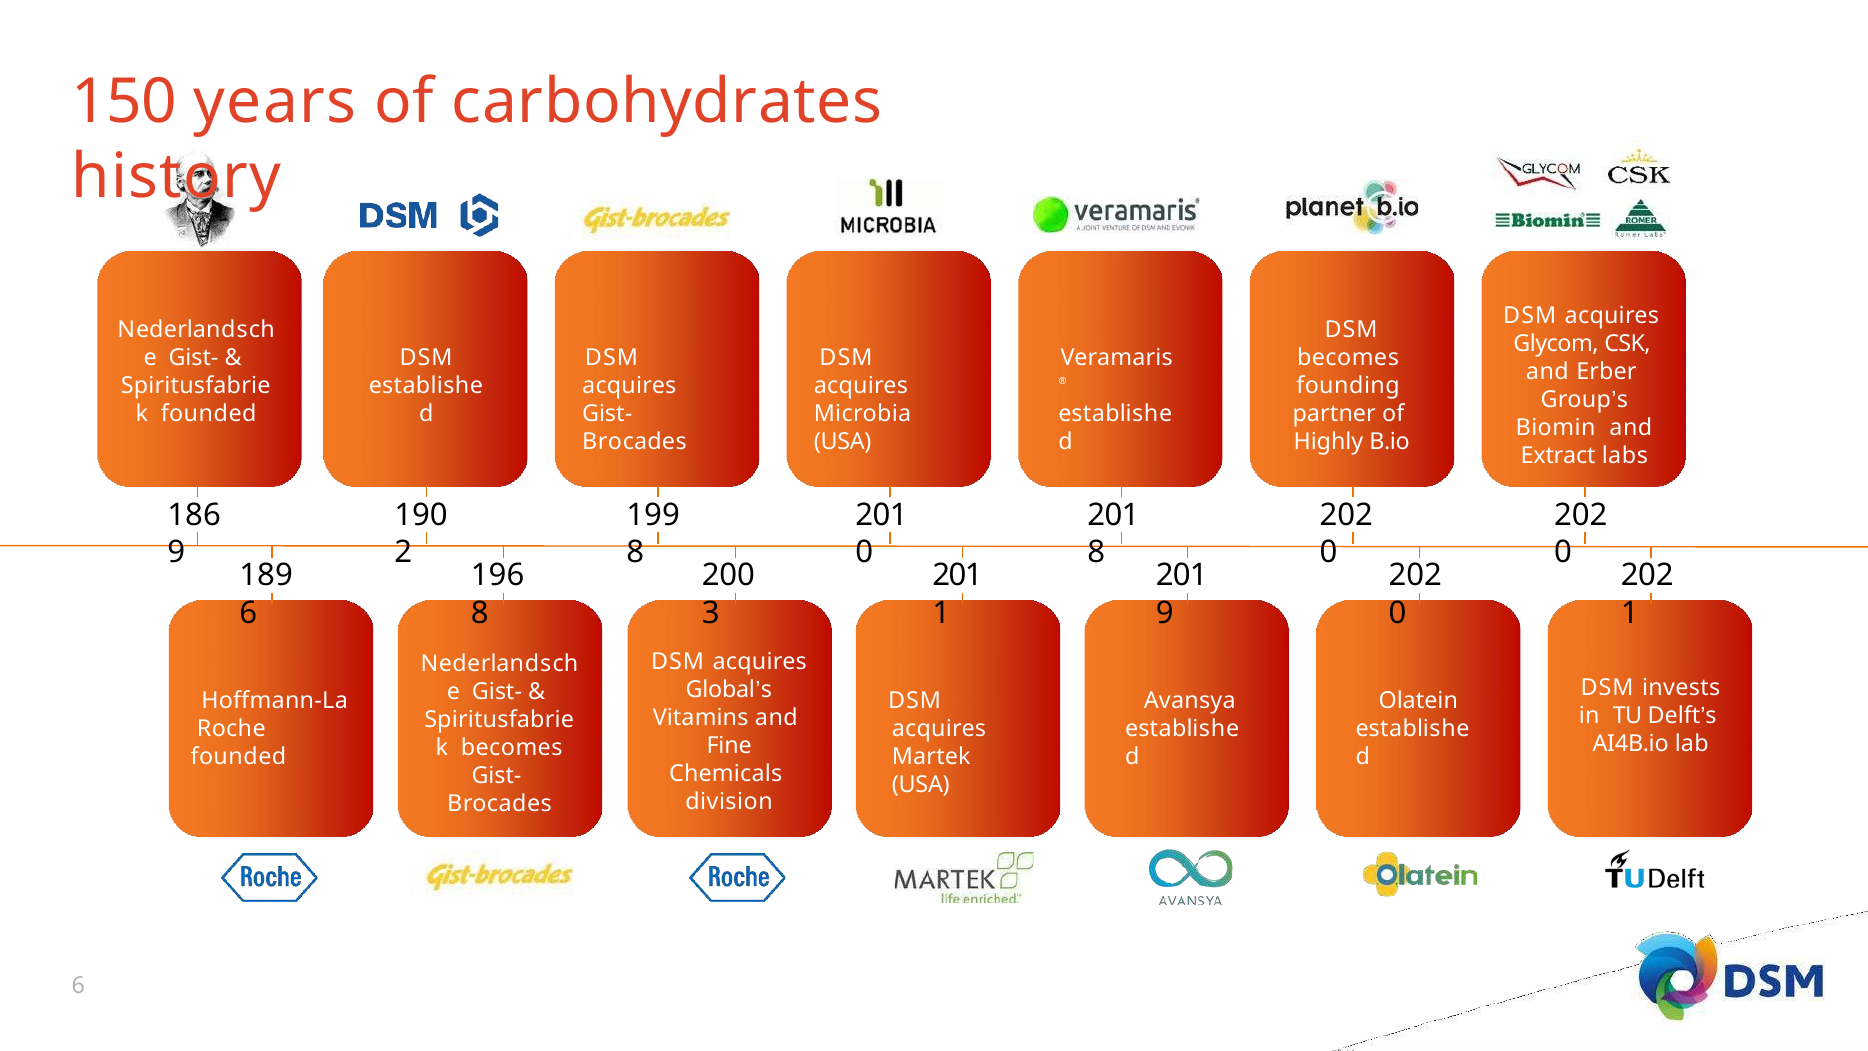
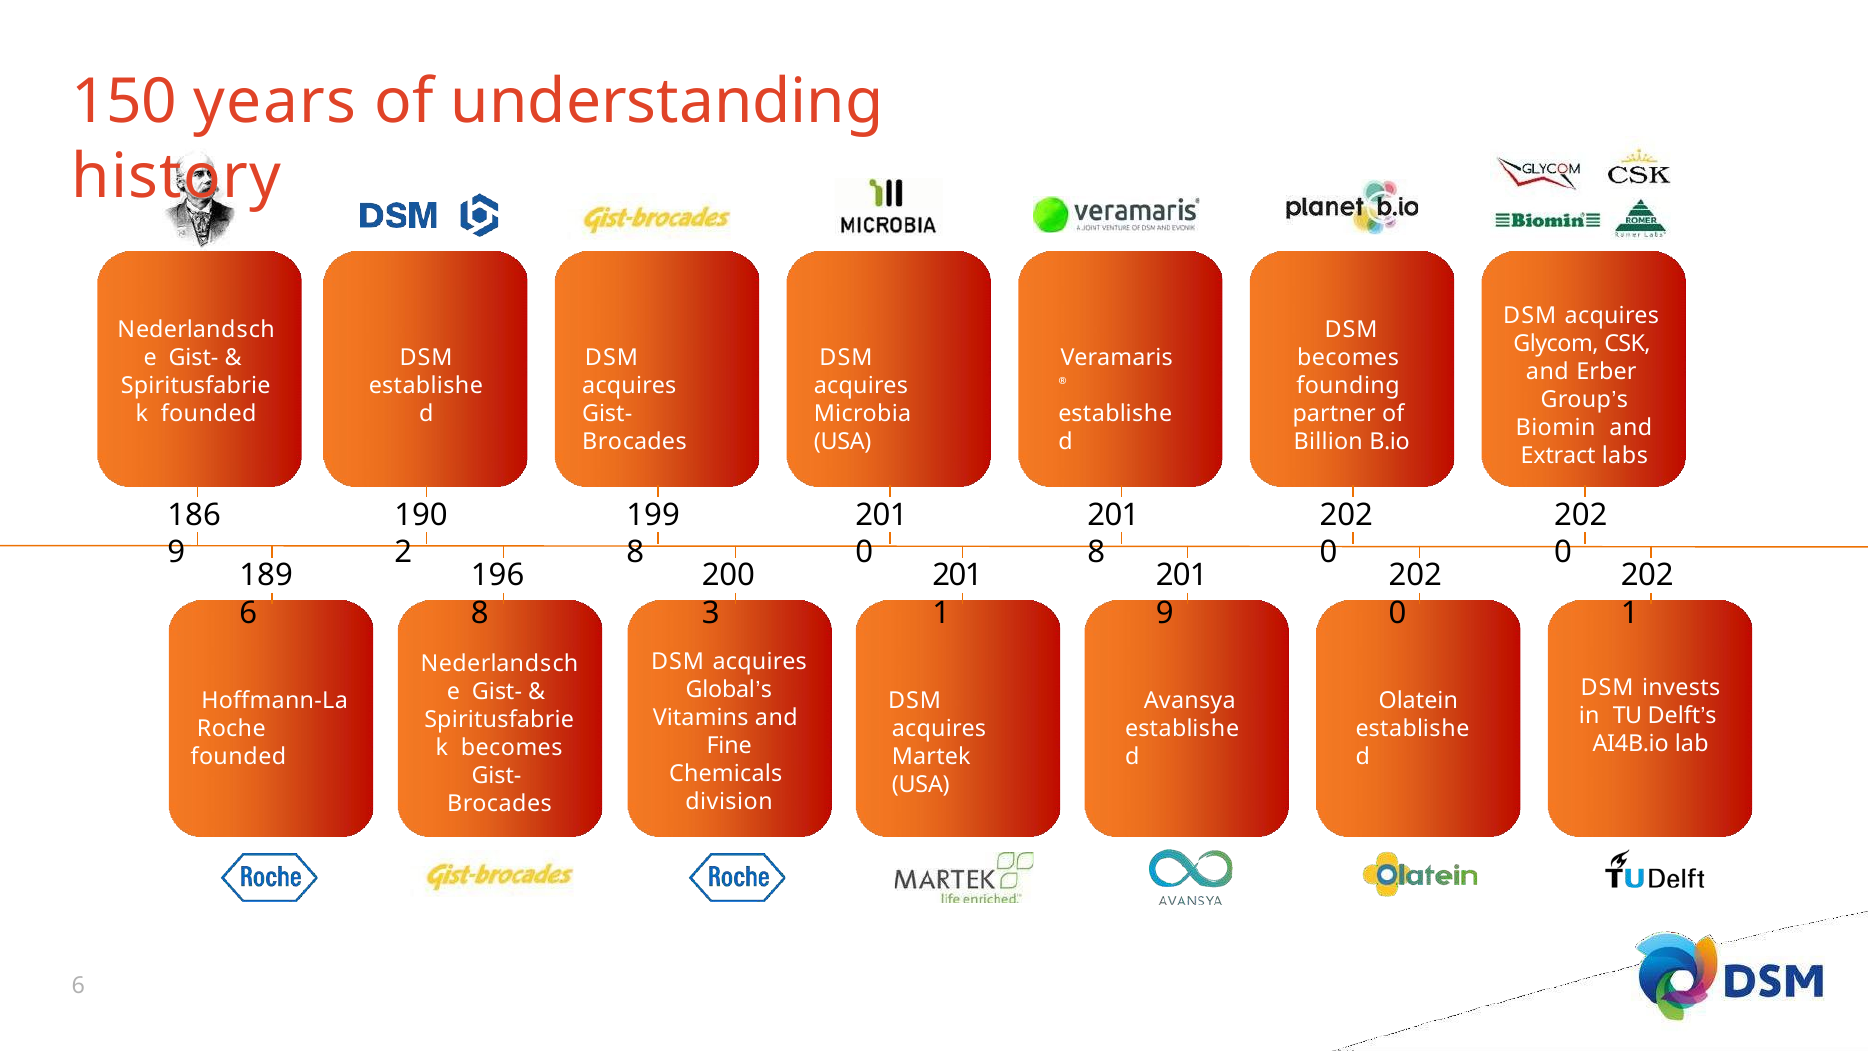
carbohydrates: carbohydrates -> understanding (667, 102)
Highly: Highly -> Billion (1328, 442)
